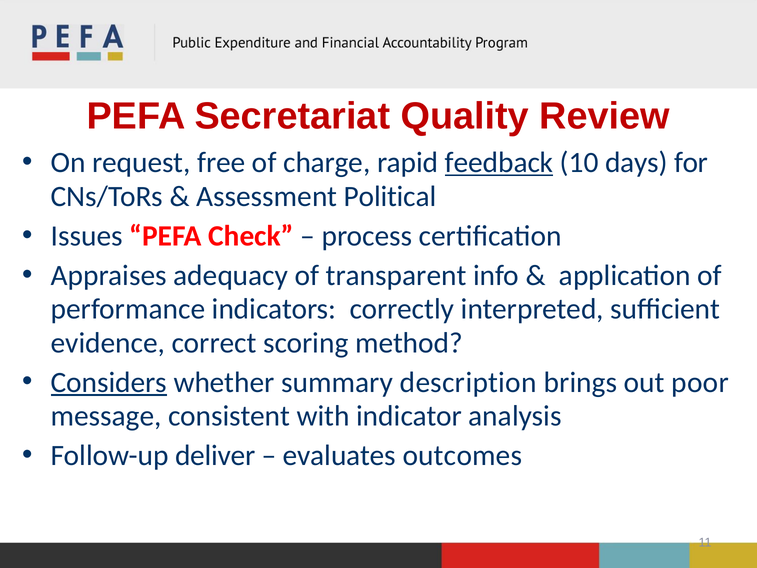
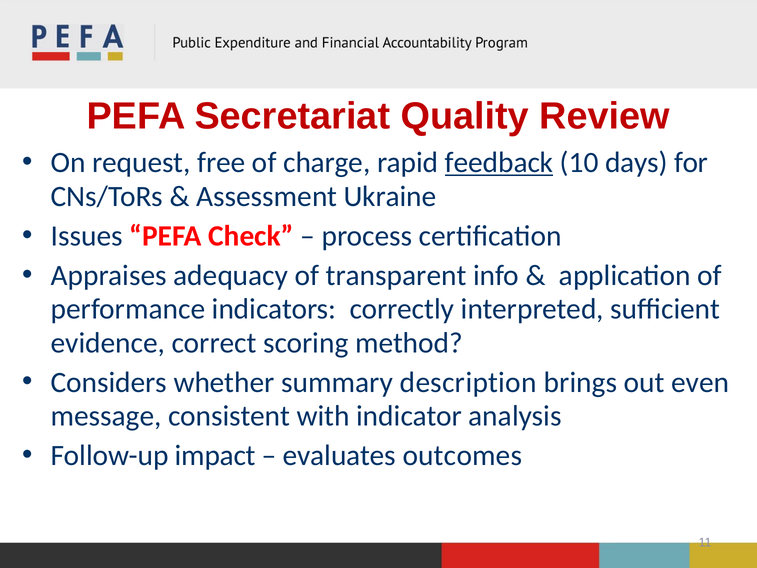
Political: Political -> Ukraine (390, 196)
Considers underline: present -> none (109, 382)
poor: poor -> even (700, 382)
deliver: deliver -> impact (215, 455)
